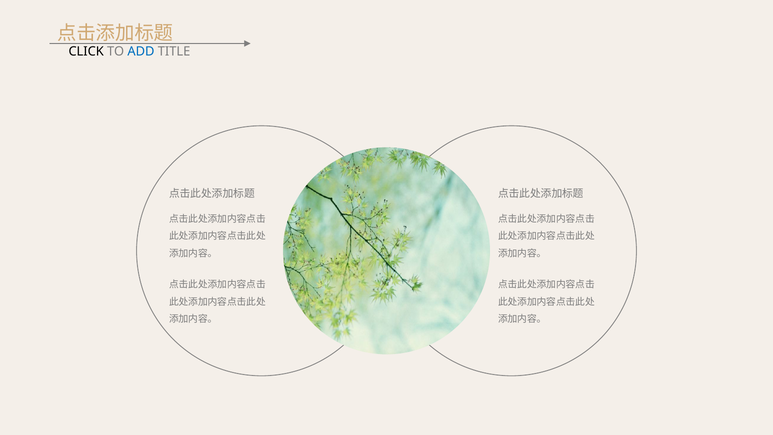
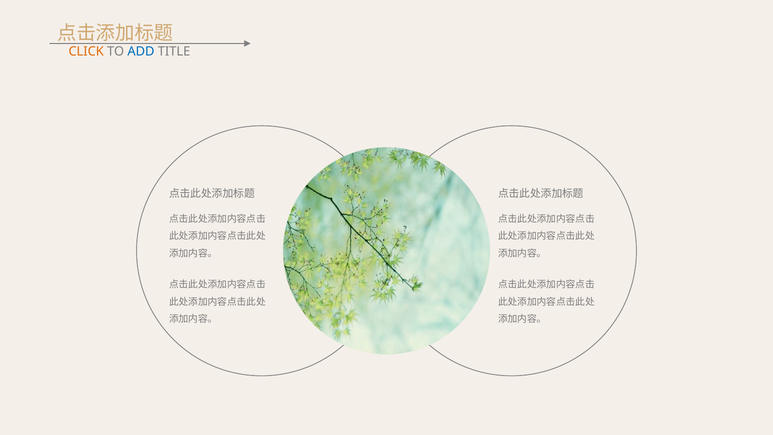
CLICK colour: black -> orange (86, 52)
